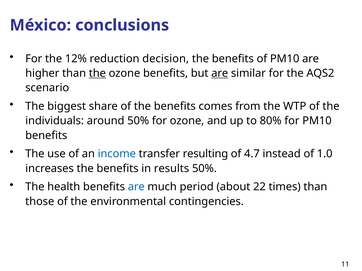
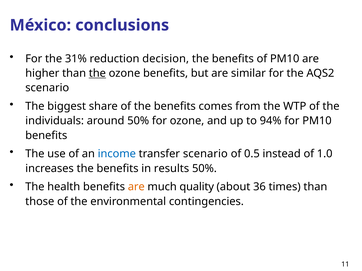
12%: 12% -> 31% (76, 59)
are underline: present -> none (220, 73)
80%: 80% -> 94% (271, 121)
transfer resulting: resulting -> scenario (205, 154)
4.7: 4.7 -> 0.5 (252, 154)
are colour: blue -> orange (136, 187)
period: period -> quality (197, 187)
22: 22 -> 36 (259, 187)
